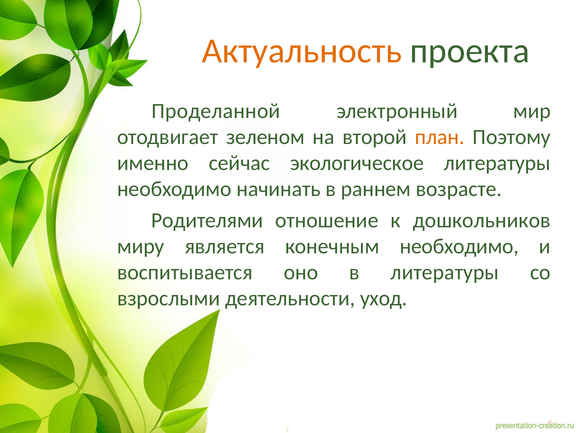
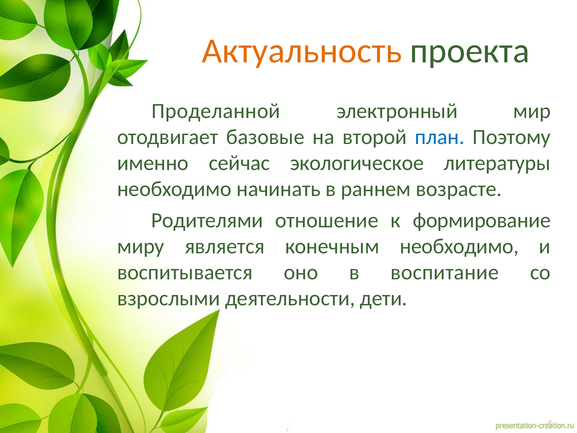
зеленом: зеленом -> базовые (265, 137)
план colour: orange -> blue (440, 137)
дошкольников: дошкольников -> формирование (482, 220)
в литературы: литературы -> воспитание (445, 272)
уход: уход -> дети (384, 298)
